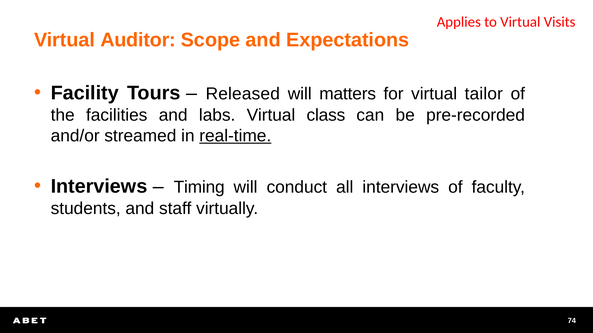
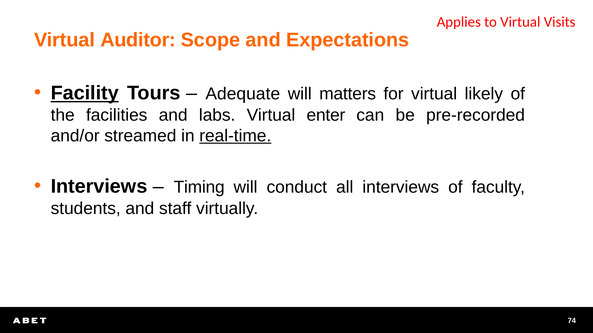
Facility underline: none -> present (85, 93)
Released: Released -> Adequate (243, 94)
tailor: tailor -> likely (484, 94)
class: class -> enter (326, 115)
